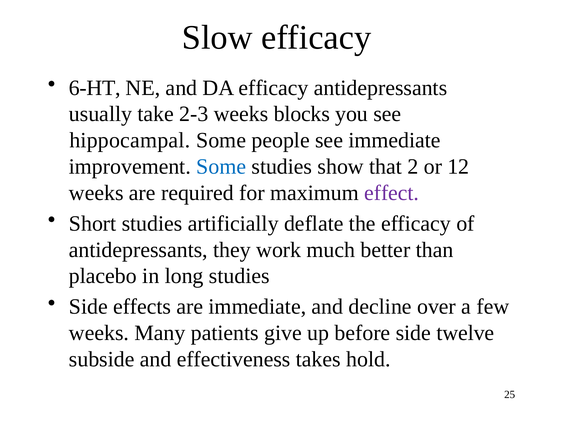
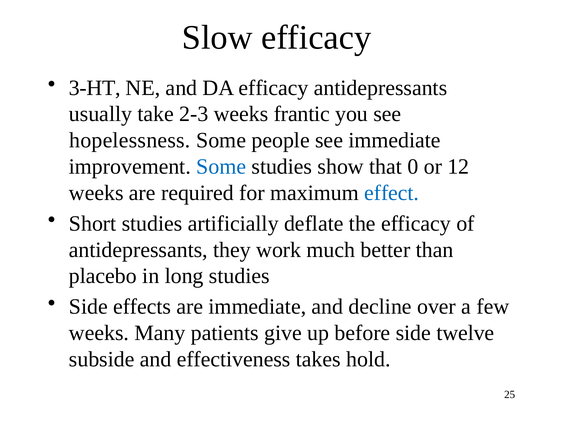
6-HT: 6-HT -> 3-HT (95, 88)
blocks: blocks -> frantic (302, 114)
hippocampal: hippocampal -> hopelessness (130, 140)
2: 2 -> 0 (413, 167)
effect colour: purple -> blue (392, 193)
